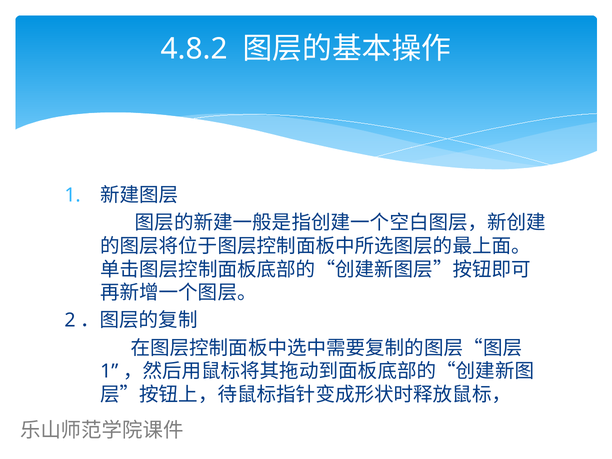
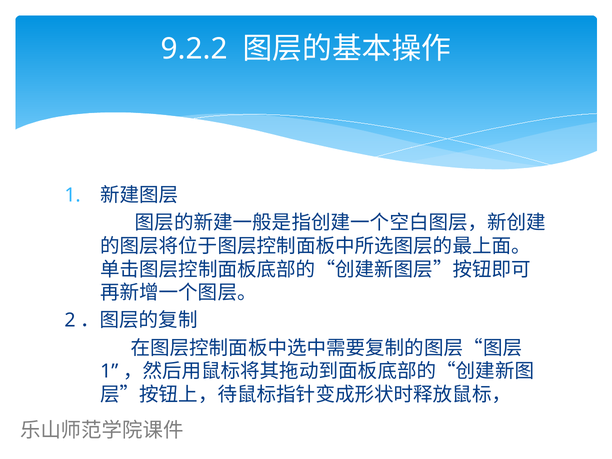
4.8.2: 4.8.2 -> 9.2.2 (194, 49)
